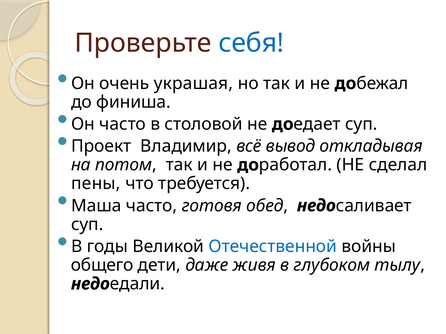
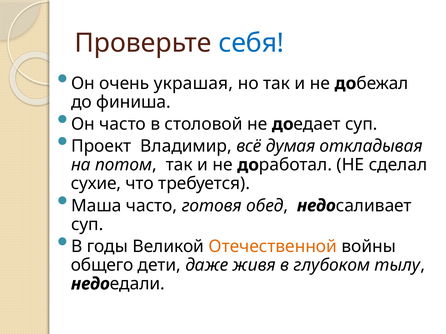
вывод: вывод -> думая (291, 146)
пены: пены -> сухие (96, 184)
Отечественной colour: blue -> orange (273, 247)
